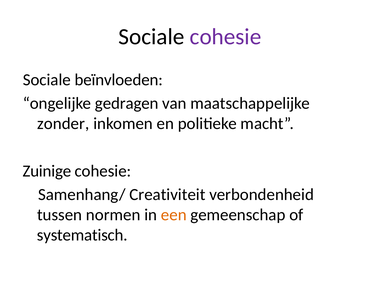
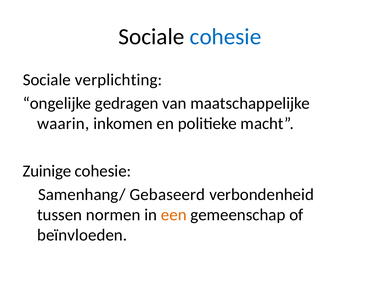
cohesie colour: purple -> blue (226, 37)
beïnvloeden: beïnvloeden -> verplichting (119, 80)
zonder: zonder -> waarin (63, 124)
Creativiteit: Creativiteit -> Gebaseerd (167, 195)
systematisch: systematisch -> beïnvloeden (82, 235)
